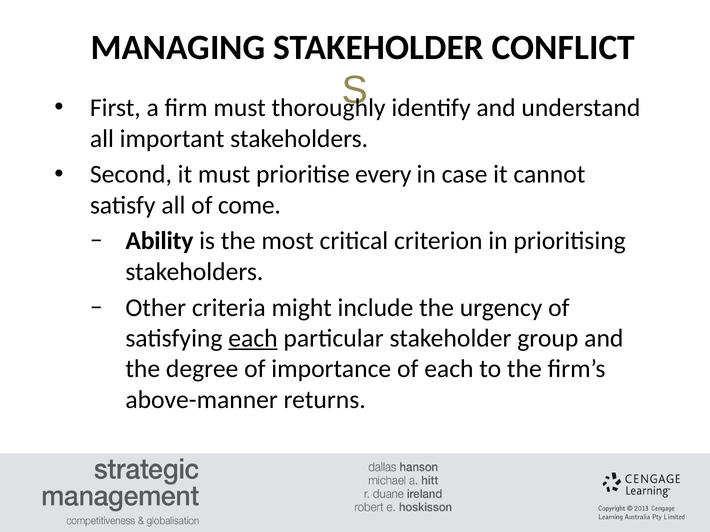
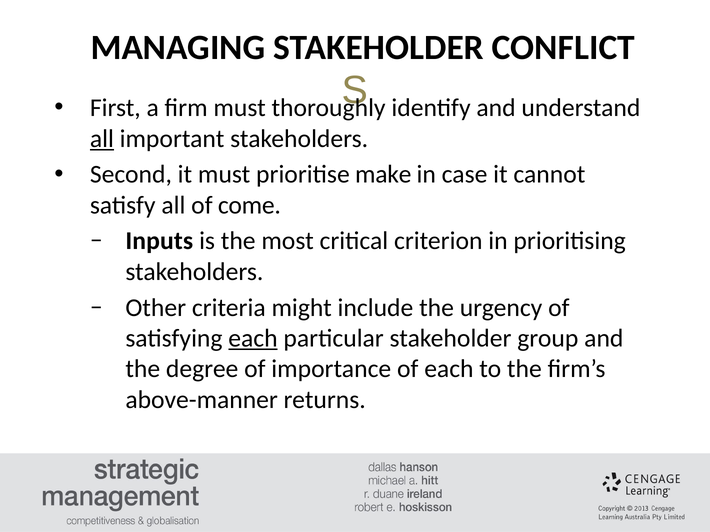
all underline: none -> present (102, 139)
every: every -> make (383, 175)
Ability: Ability -> Inputs (159, 241)
